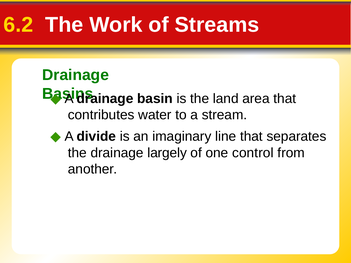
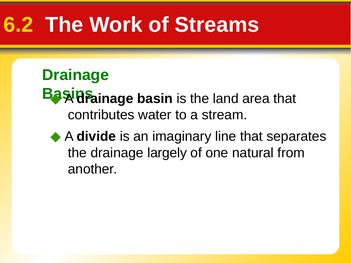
control: control -> natural (253, 153)
